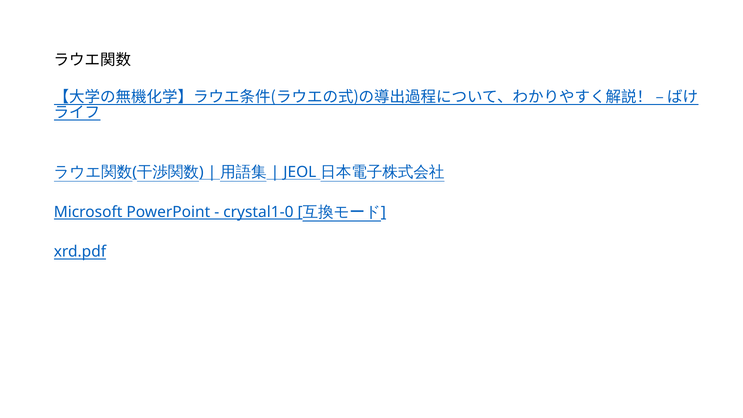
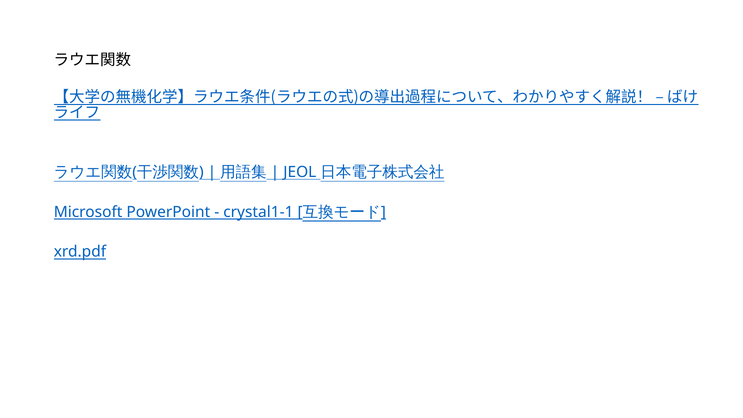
crystal1-0: crystal1-0 -> crystal1-1 (258, 212)
